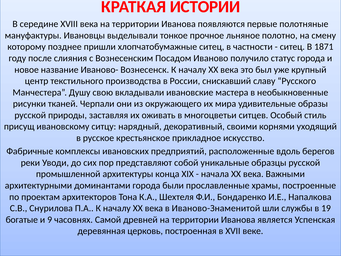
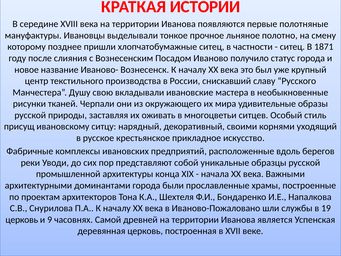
Иваново-Знаменитой: Иваново-Знаменитой -> Иваново-Пожаловано (216, 208)
богатые: богатые -> церковь (22, 219)
